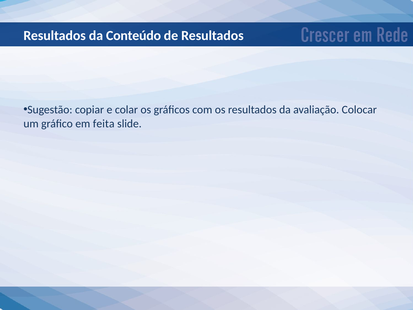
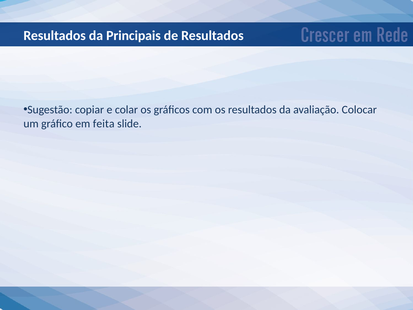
Conteúdo: Conteúdo -> Principais (133, 36)
